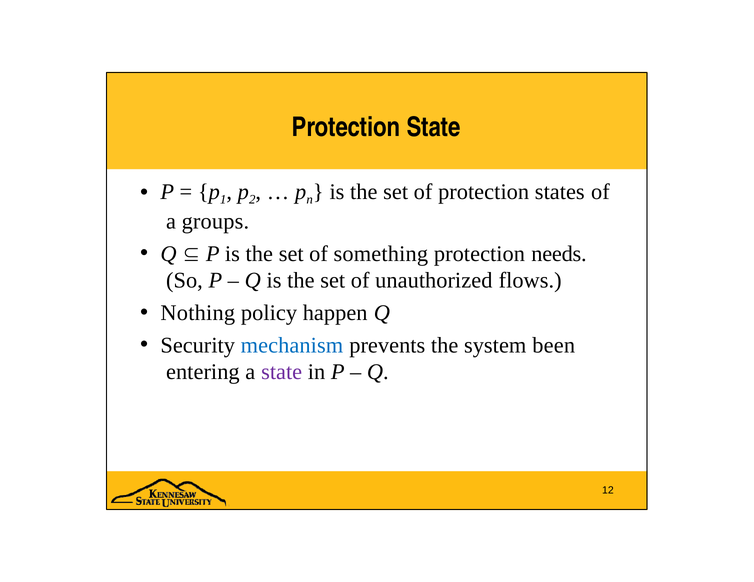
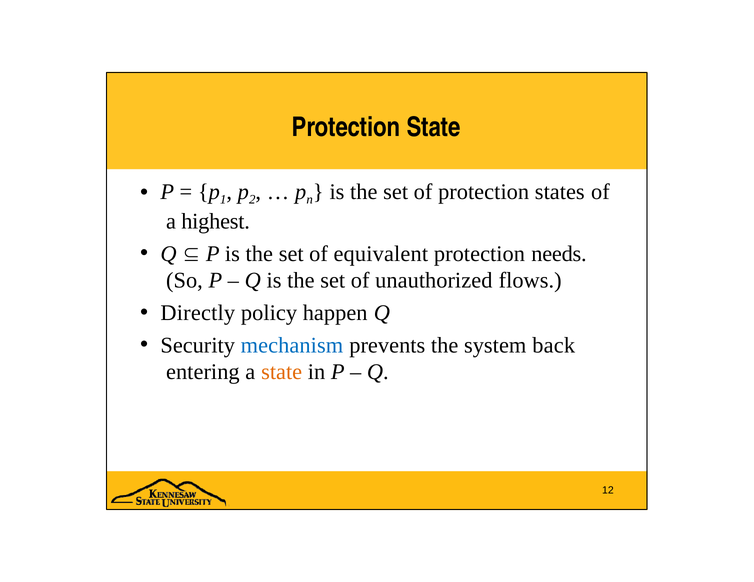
groups: groups -> highest (216, 221)
something: something -> equivalent (381, 254)
Nothing: Nothing -> Directly (198, 313)
been: been -> back (554, 346)
state colour: purple -> orange (282, 372)
